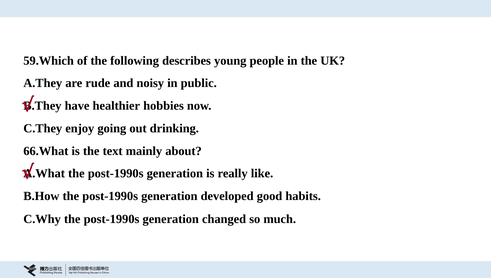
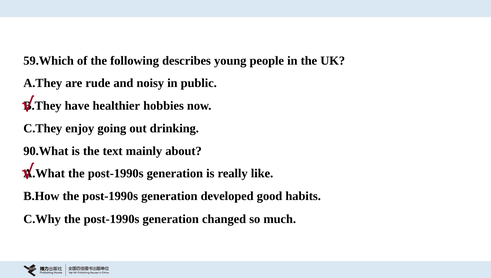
66.What: 66.What -> 90.What (46, 151)
